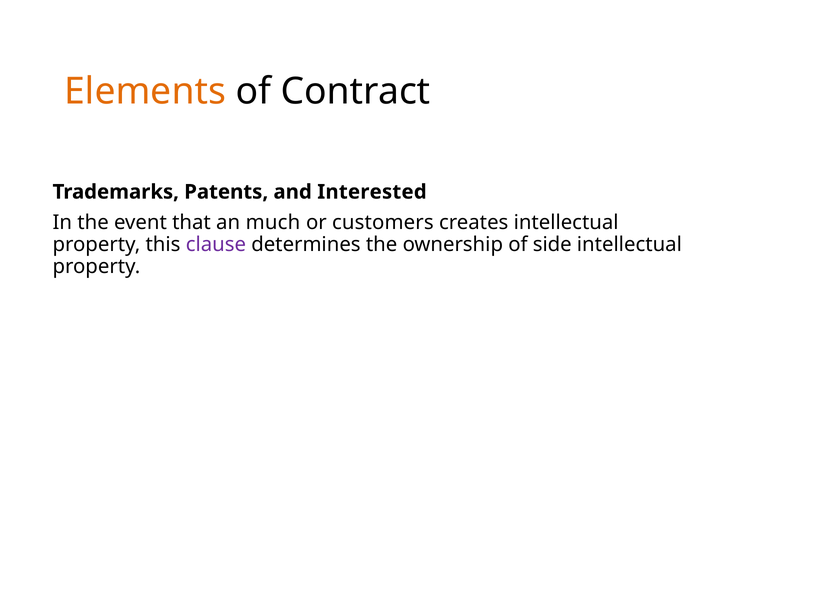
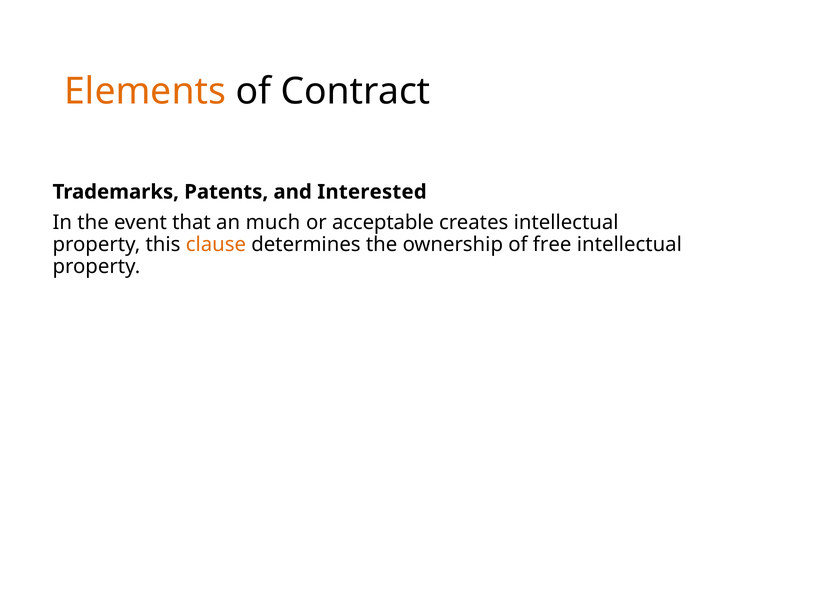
customers: customers -> acceptable (383, 223)
clause colour: purple -> orange (216, 245)
side: side -> free (552, 245)
